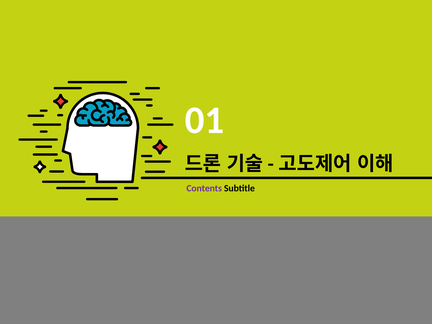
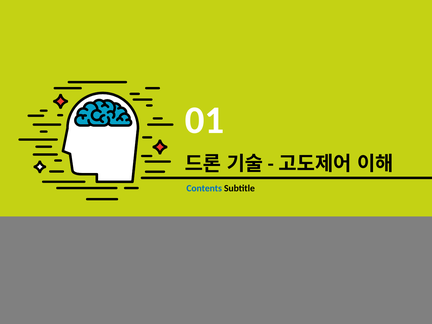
Contents colour: purple -> blue (204, 188)
